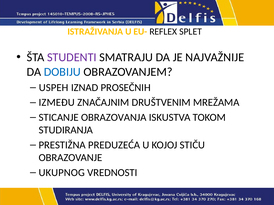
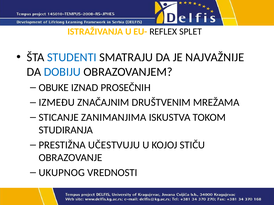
STUDENTI colour: purple -> blue (72, 57)
USPEH: USPEH -> OBUKE (54, 88)
OBRAZOVANJA: OBRAZOVANJA -> ZANIMANJIMA (114, 118)
PREDUZEĆA: PREDUZEĆA -> UČESTVUJU (114, 145)
